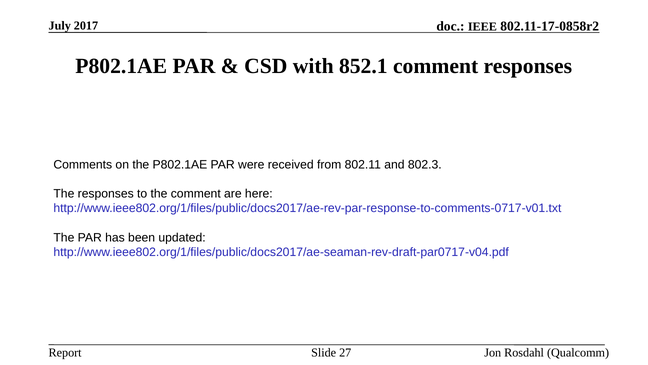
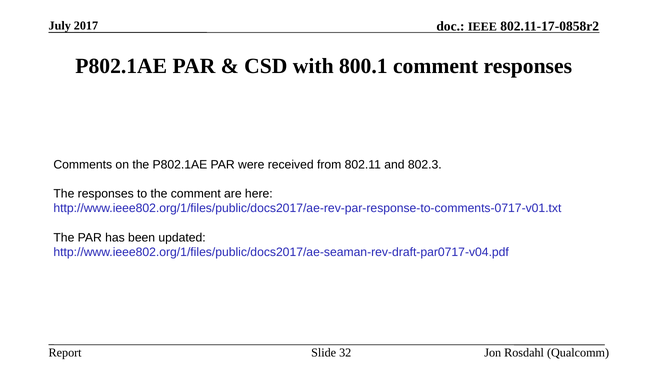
852.1: 852.1 -> 800.1 (363, 66)
27: 27 -> 32 (345, 352)
